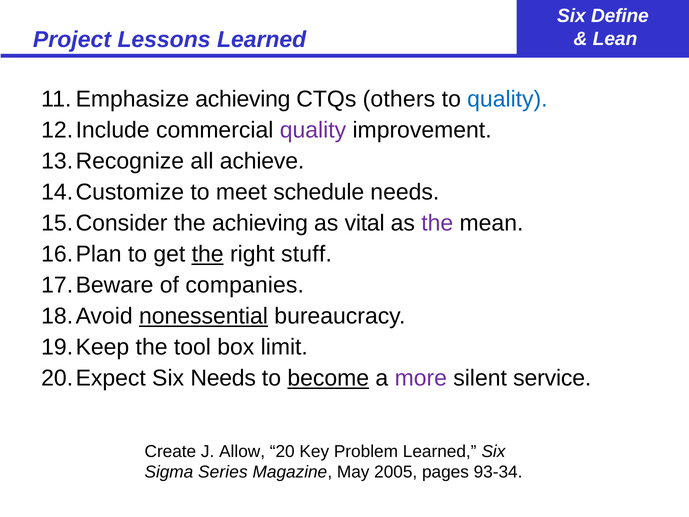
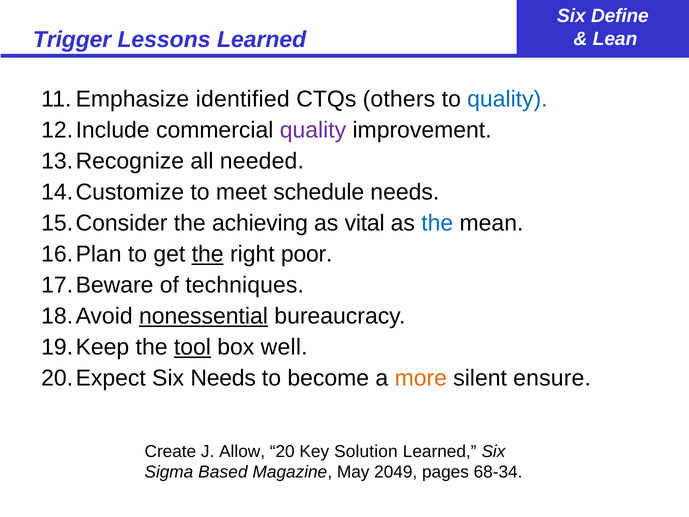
Project: Project -> Trigger (72, 39)
achieving: achieving -> identified (243, 99)
achieve: achieve -> needed (262, 161)
the colour: purple -> blue (437, 223)
stuff: stuff -> poor (307, 254)
companies: companies -> techniques (245, 285)
tool underline: none -> present (192, 347)
limit: limit -> well (284, 347)
become underline: present -> none (328, 378)
more colour: purple -> orange (421, 378)
service: service -> ensure (552, 378)
Problem: Problem -> Solution (366, 451)
Series: Series -> Based (223, 472)
2005: 2005 -> 2049 (396, 472)
93-34: 93-34 -> 68-34 (498, 472)
